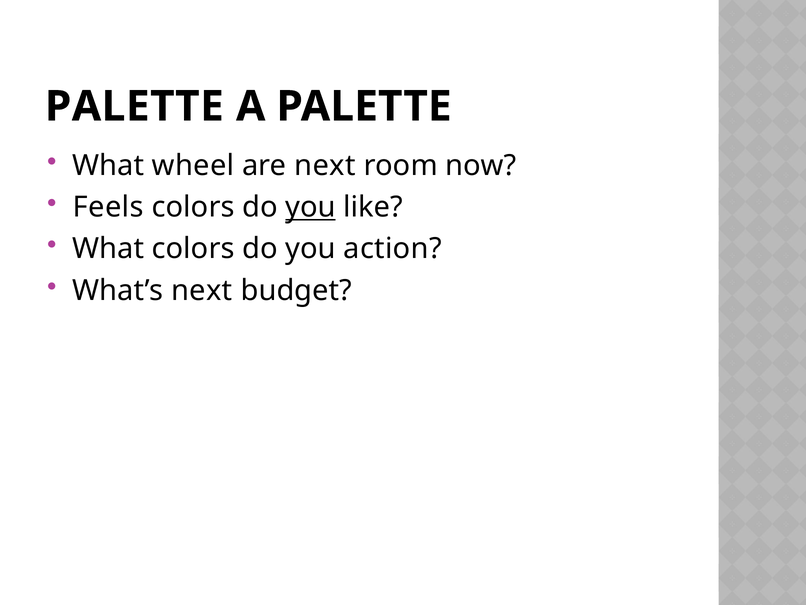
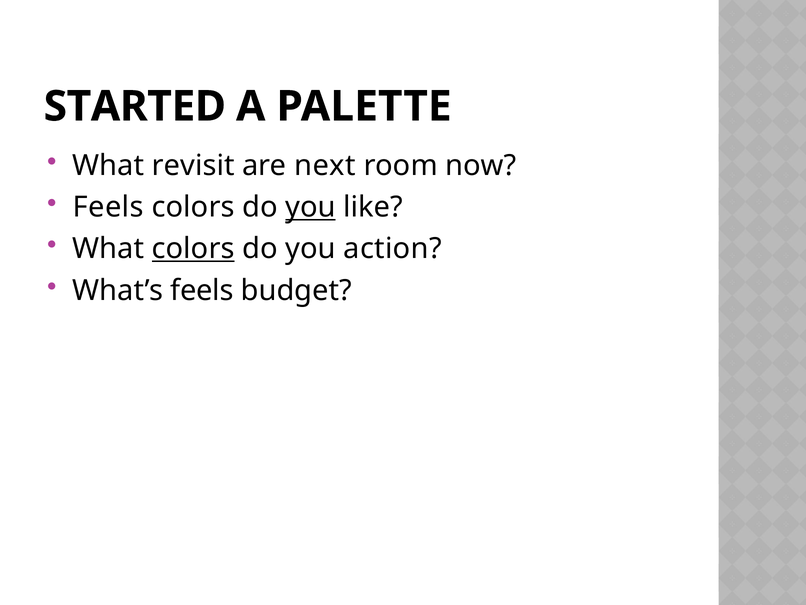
PALETTE: PALETTE -> STARTED (135, 106)
wheel: wheel -> revisit (193, 165)
colors underline: none -> present (193, 249)
What’s next: next -> feels (202, 290)
